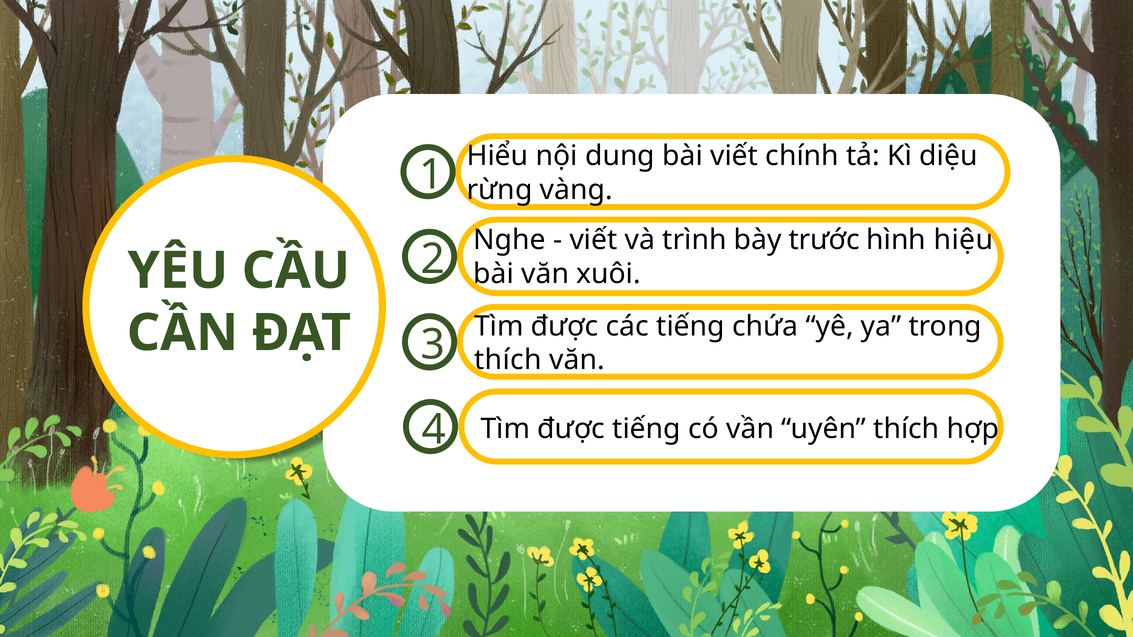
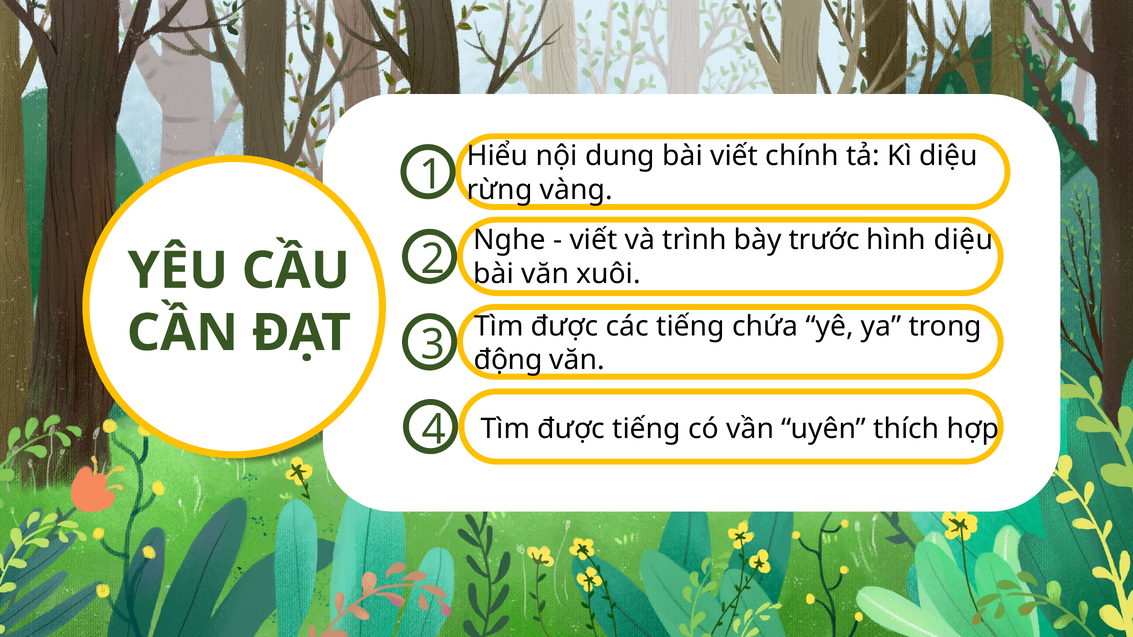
hình hiệu: hiệu -> diệu (963, 240)
thích: thích -> động (508, 360)
